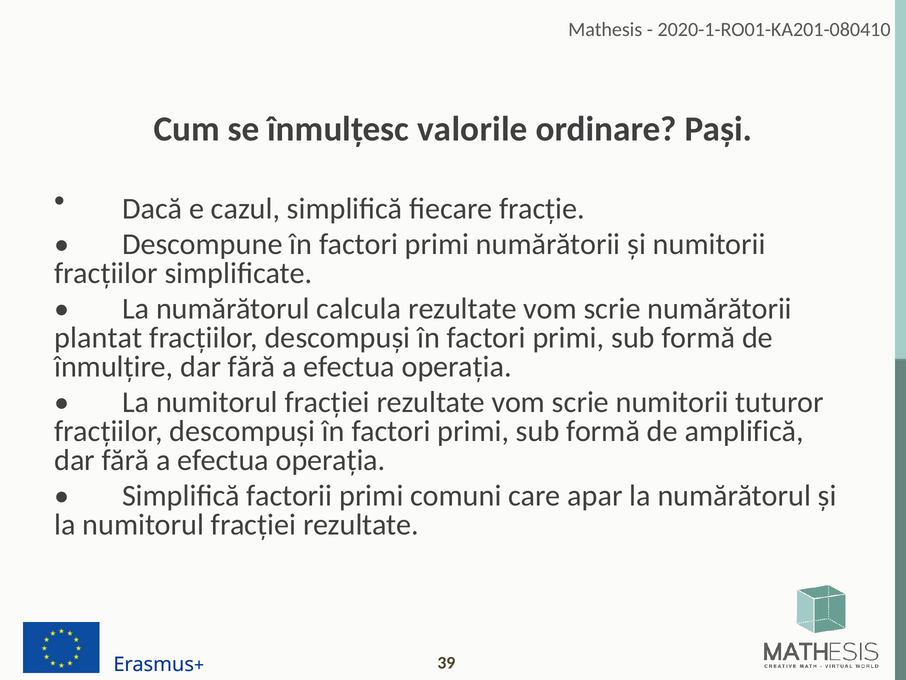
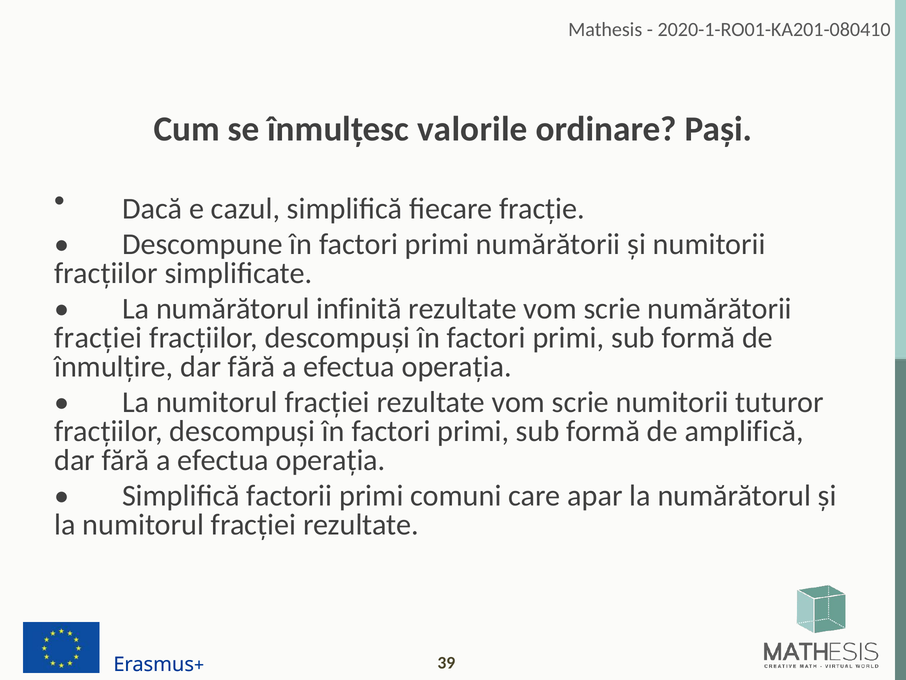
calcula: calcula -> infinită (359, 308)
plantat: plantat -> fracției (98, 337)
